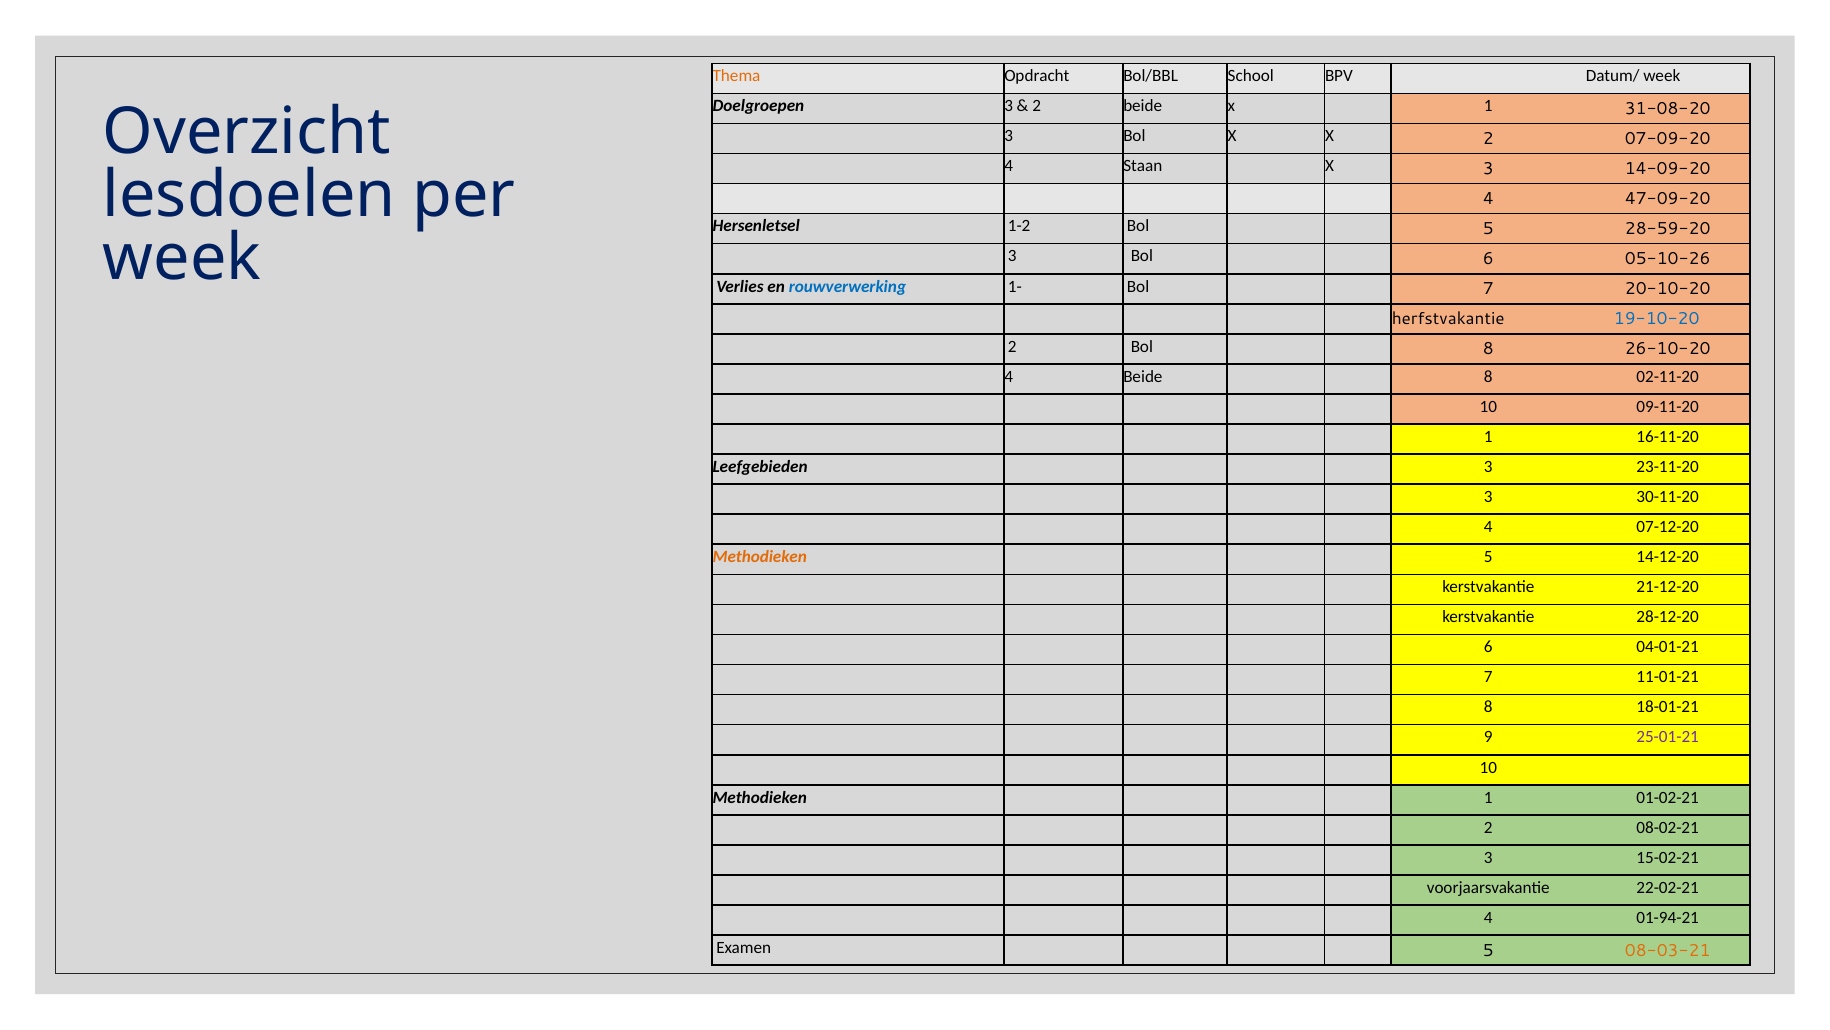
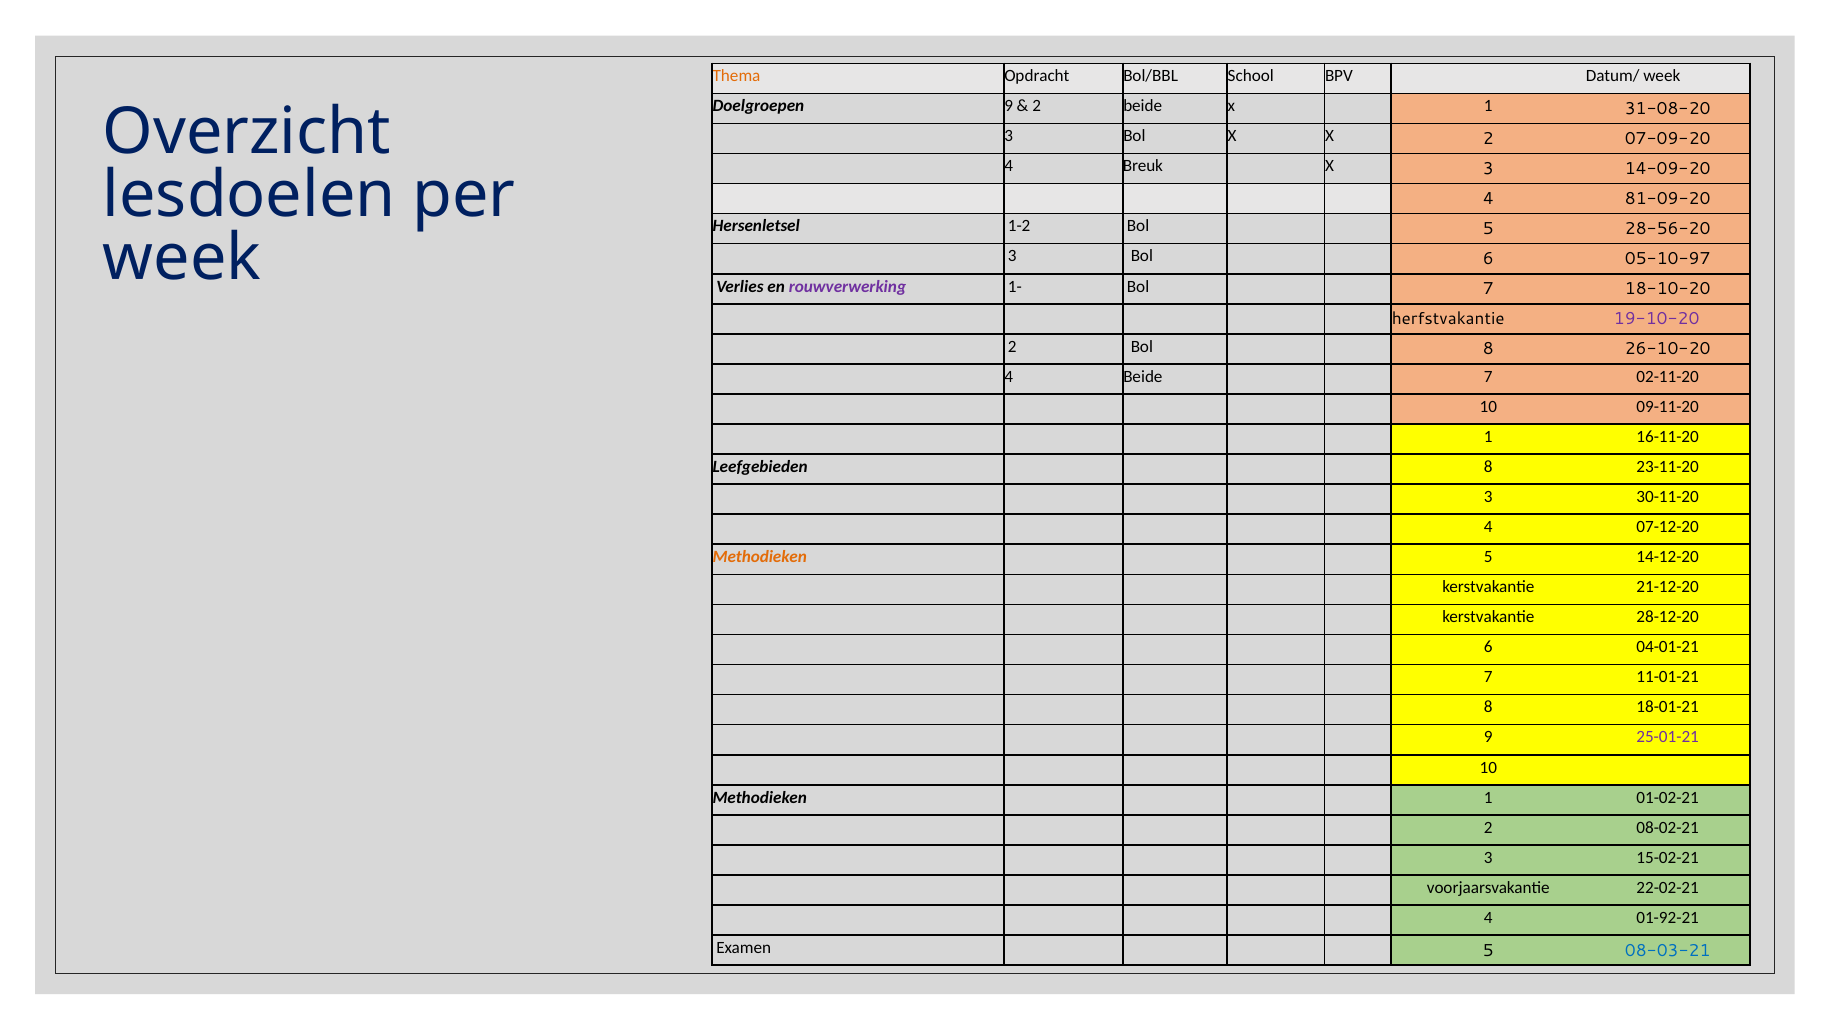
Doelgroepen 3: 3 -> 9 (1009, 106)
Staan: Staan -> Breuk (1143, 166)
47-09-20: 47-09-20 -> 81-09-20 (1668, 199)
28-59-20: 28-59-20 -> 28-56-20 (1668, 229)
05-10-26: 05-10-26 -> 05-10-97 (1668, 259)
rouwverwerking colour: blue -> purple (847, 286)
20-10-20: 20-10-20 -> 18-10-20 (1668, 289)
19-10-20 colour: blue -> purple (1657, 319)
Beide 8: 8 -> 7 (1488, 376)
Leefgebieden 3: 3 -> 8 (1488, 466)
01-94-21: 01-94-21 -> 01-92-21 (1668, 917)
08-03-21 colour: orange -> blue (1668, 950)
